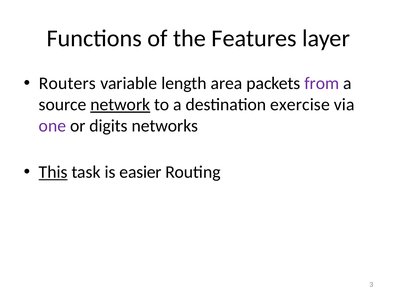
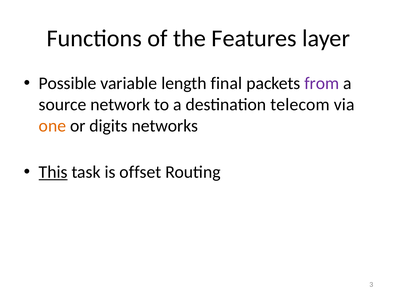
Routers: Routers -> Possible (68, 83)
area: area -> final (226, 83)
network underline: present -> none (120, 104)
exercise: exercise -> telecom (300, 104)
one colour: purple -> orange (52, 126)
easier: easier -> offset (140, 172)
